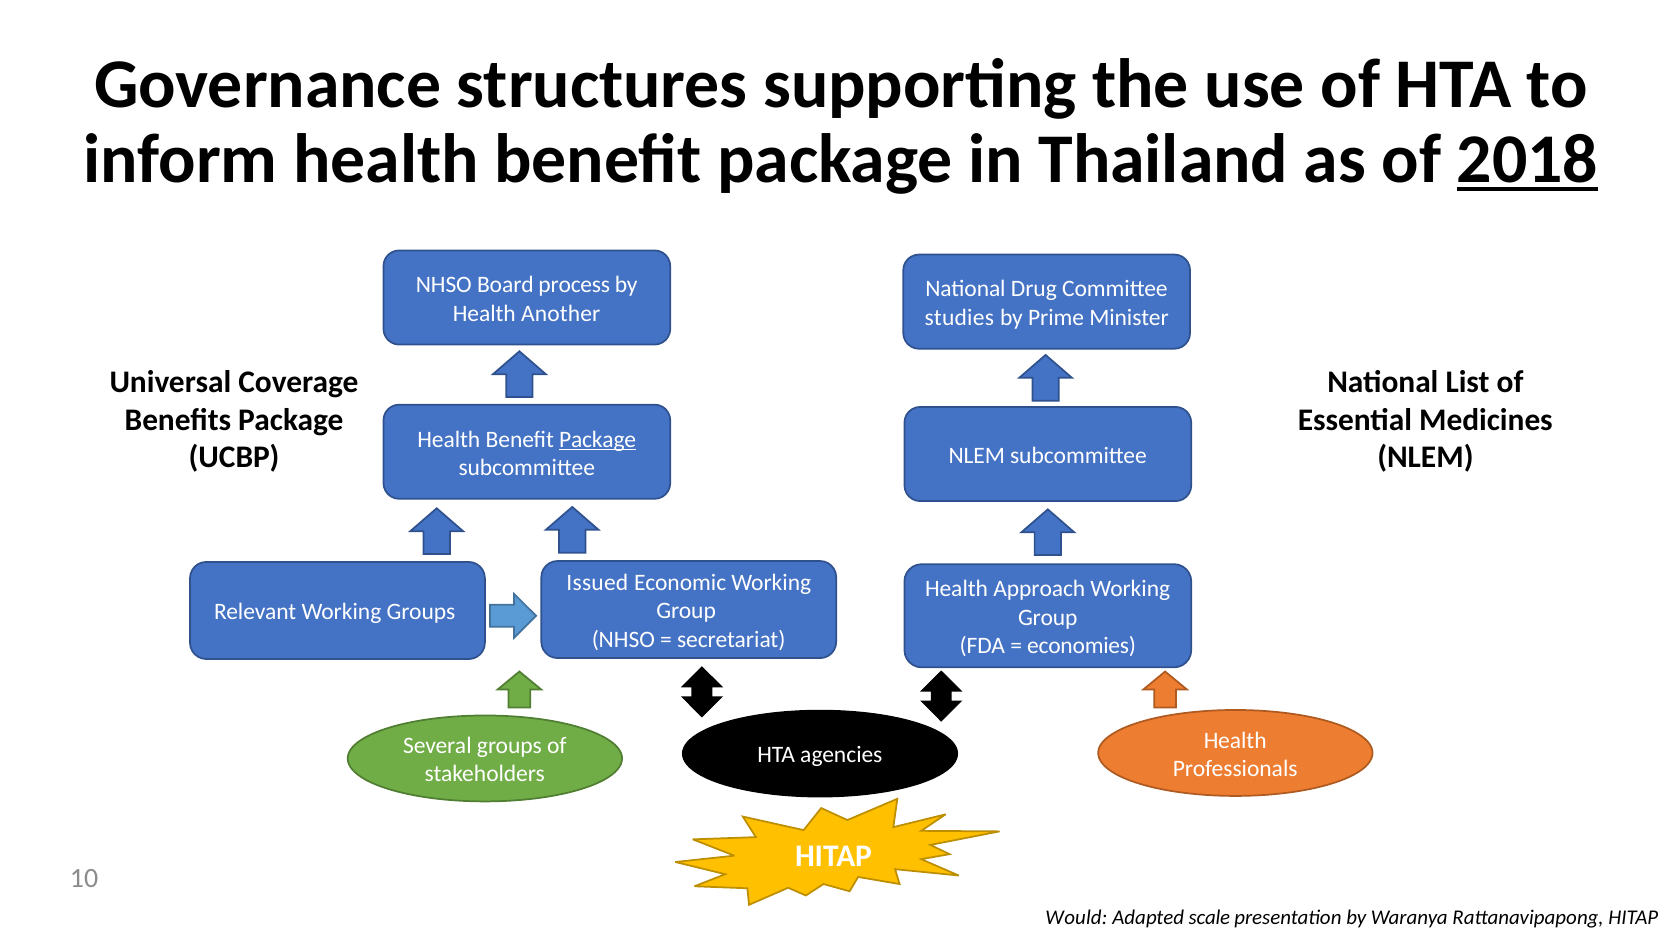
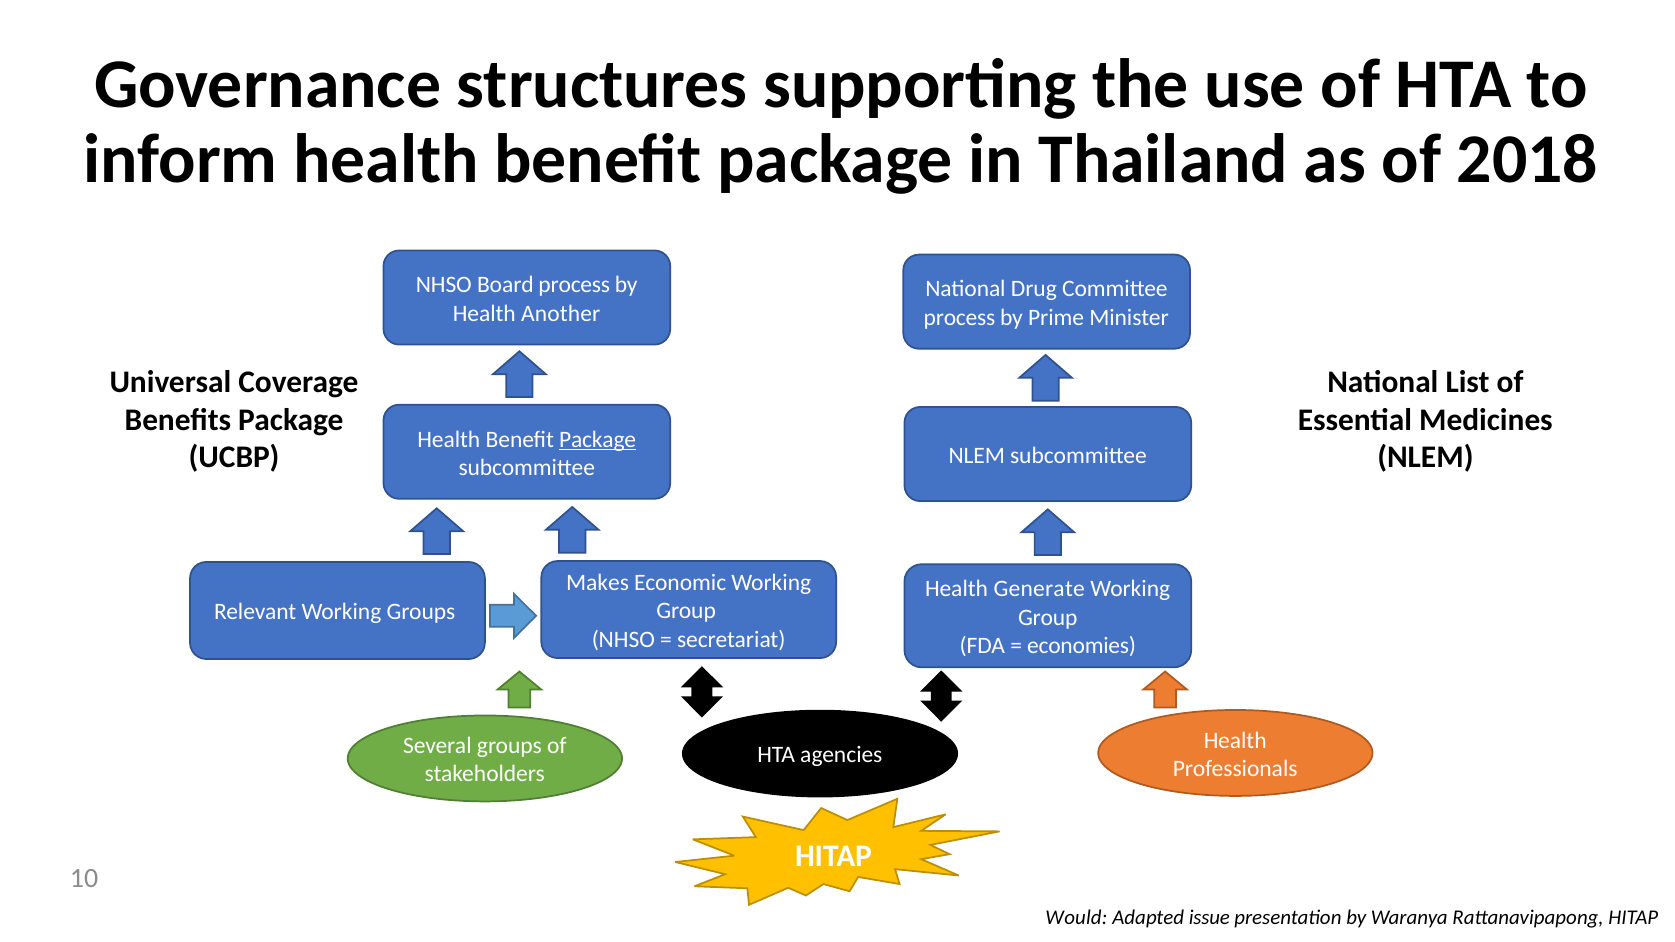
2018 underline: present -> none (1528, 159)
studies: studies -> process (959, 317)
Issued: Issued -> Makes (598, 583)
Approach: Approach -> Generate (1039, 589)
scale: scale -> issue (1209, 918)
